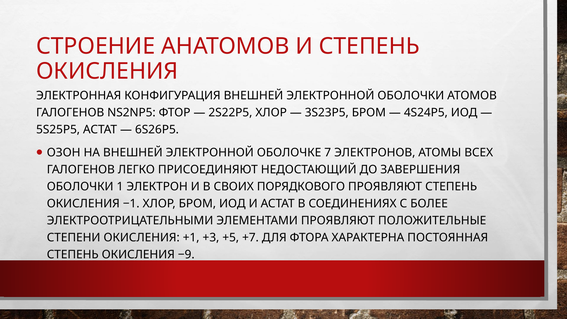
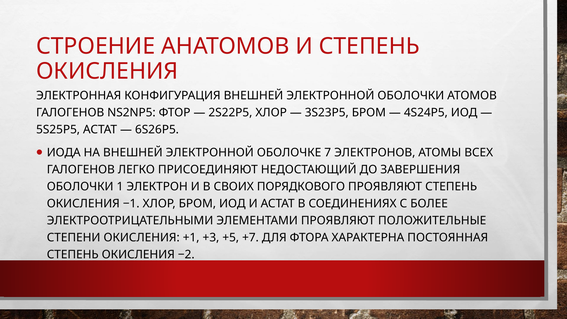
ОЗОН: ОЗОН -> ИОДА (64, 153)
−9: −9 -> −2 (186, 255)
